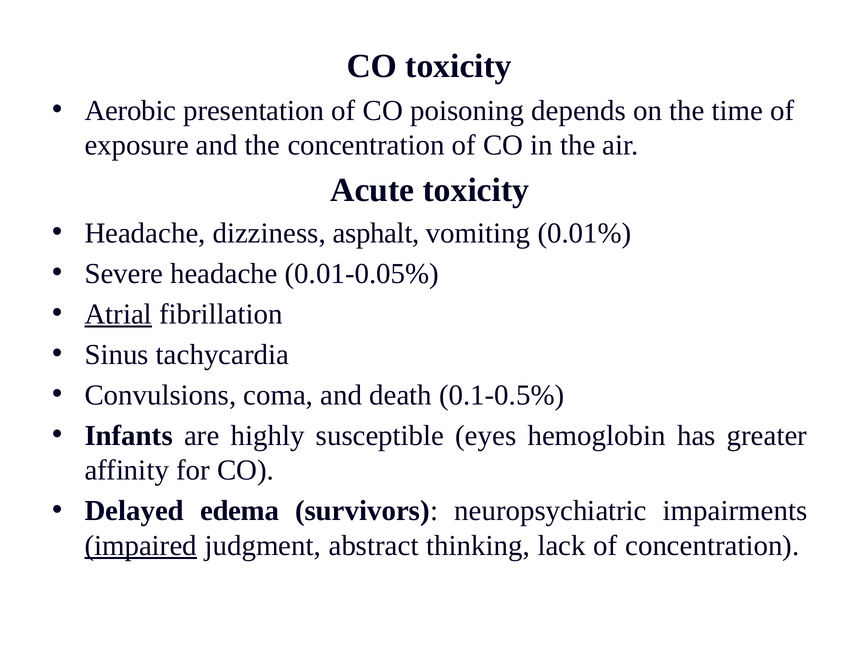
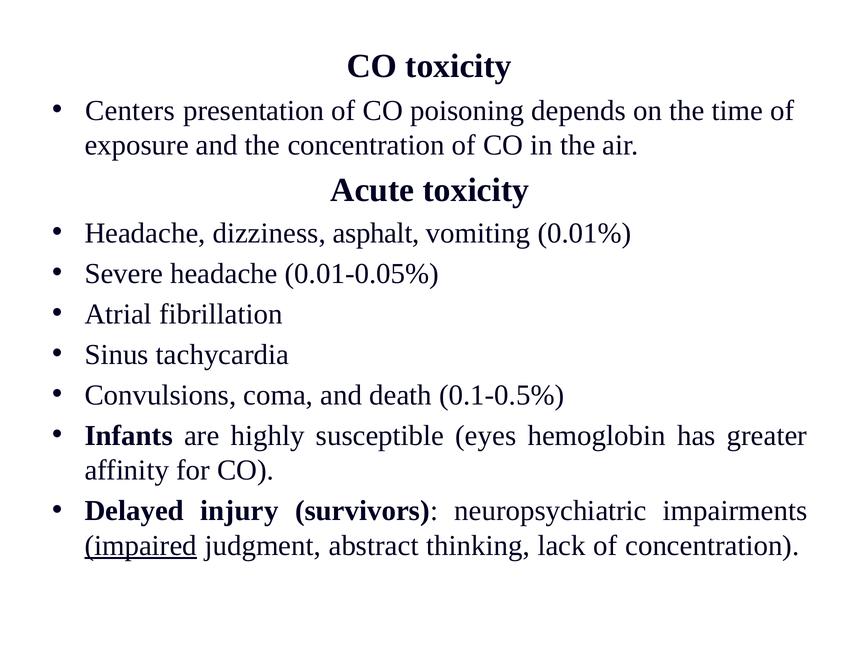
Aerobic: Aerobic -> Centers (130, 110)
Atrial underline: present -> none (118, 314)
edema: edema -> injury (239, 510)
